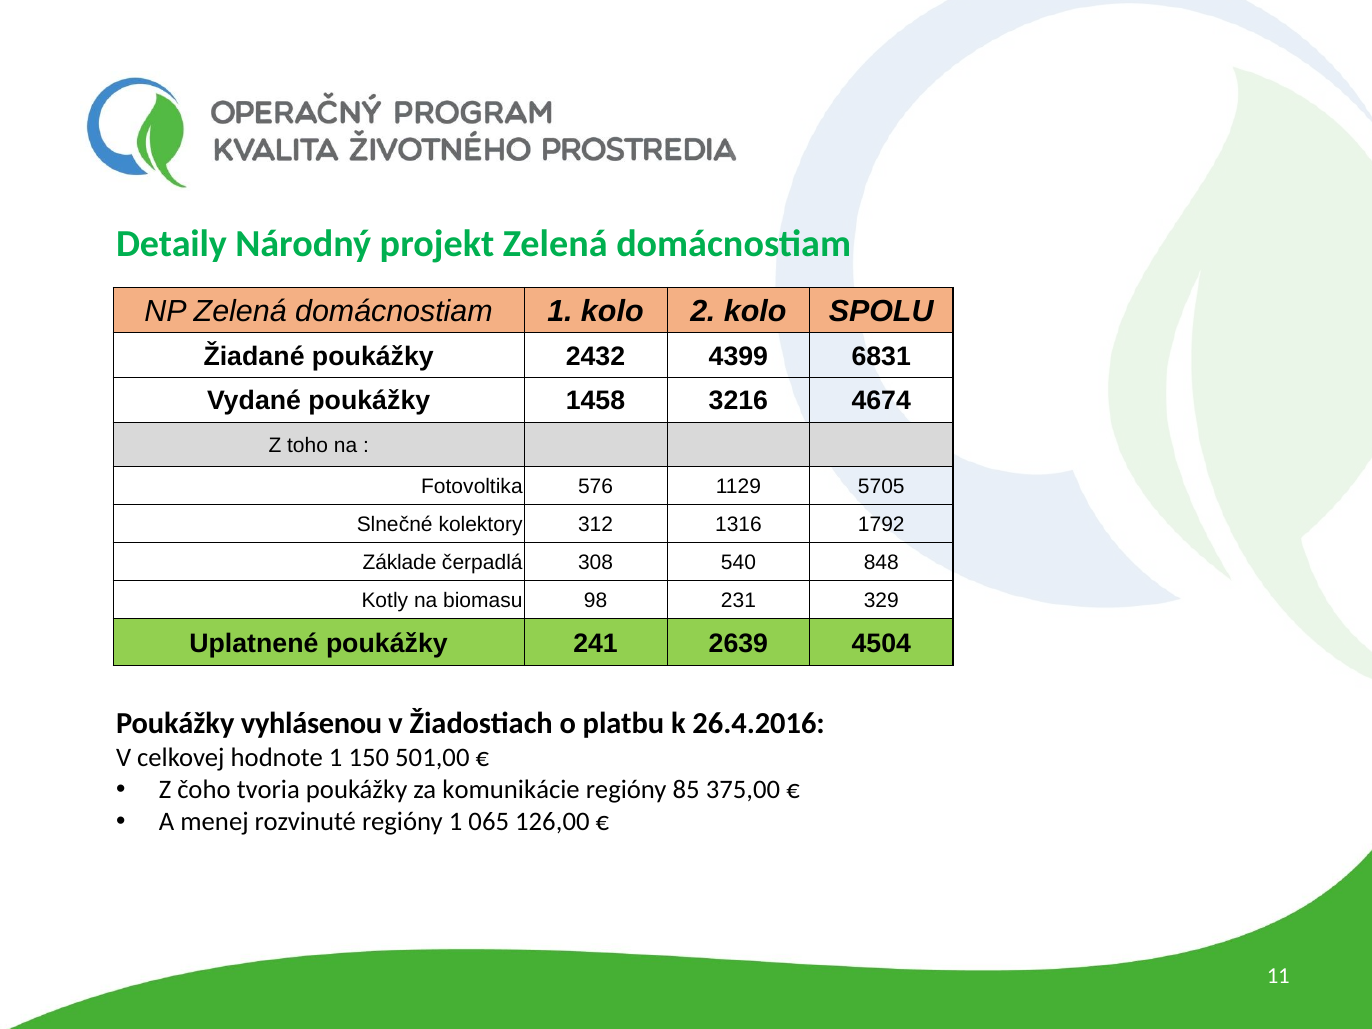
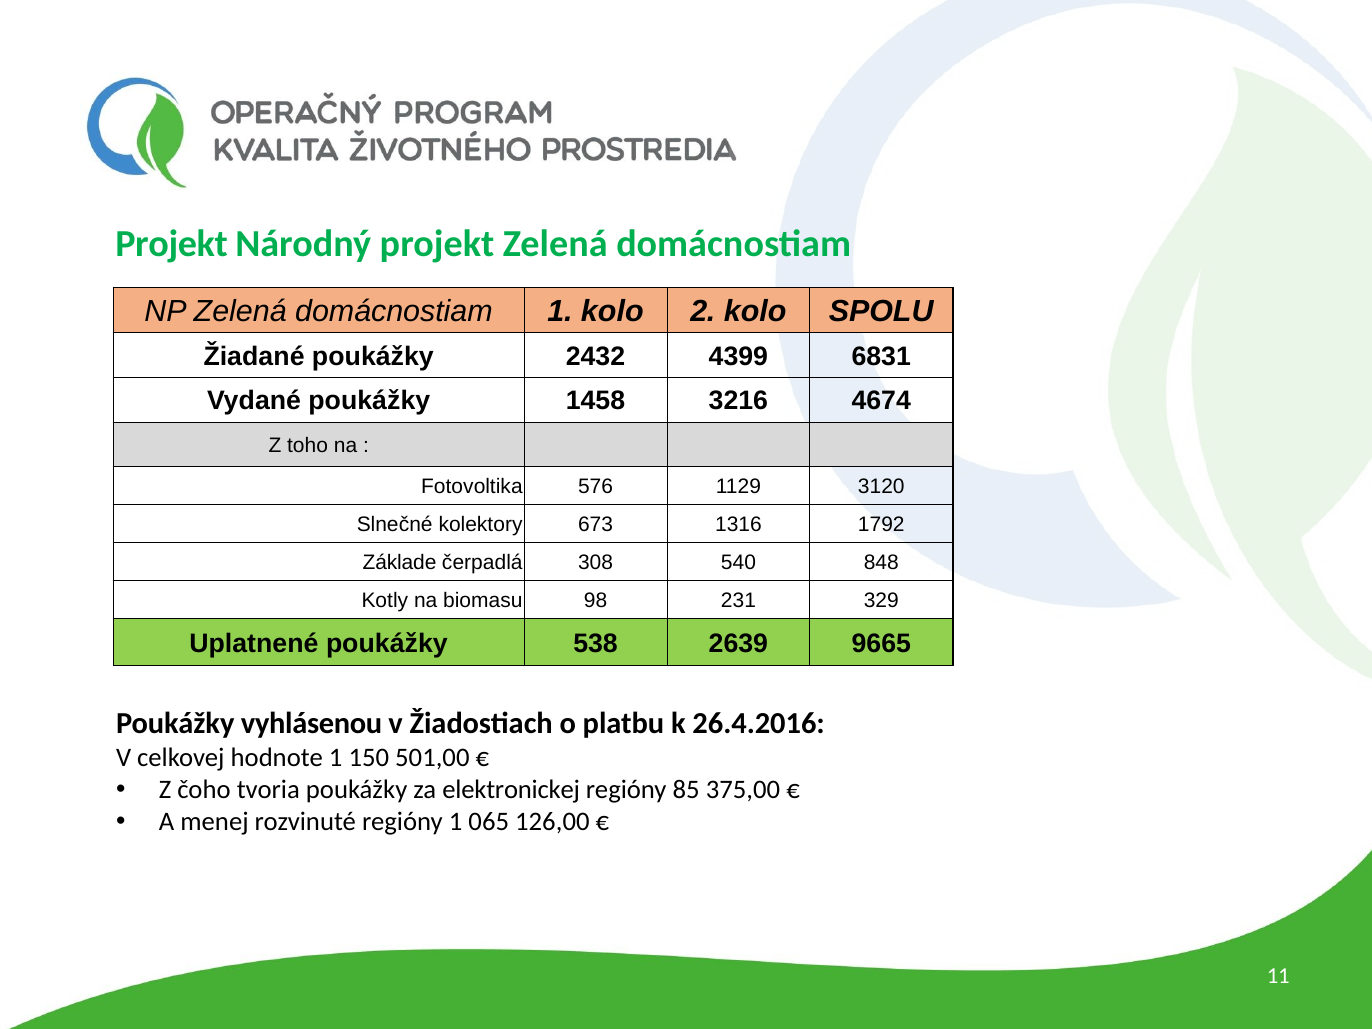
Detaily: Detaily -> Projekt (172, 244)
5705: 5705 -> 3120 (881, 487)
312: 312 -> 673 (596, 525)
241: 241 -> 538 (596, 643)
4504: 4504 -> 9665 (881, 643)
komunikácie: komunikácie -> elektronickej (511, 790)
